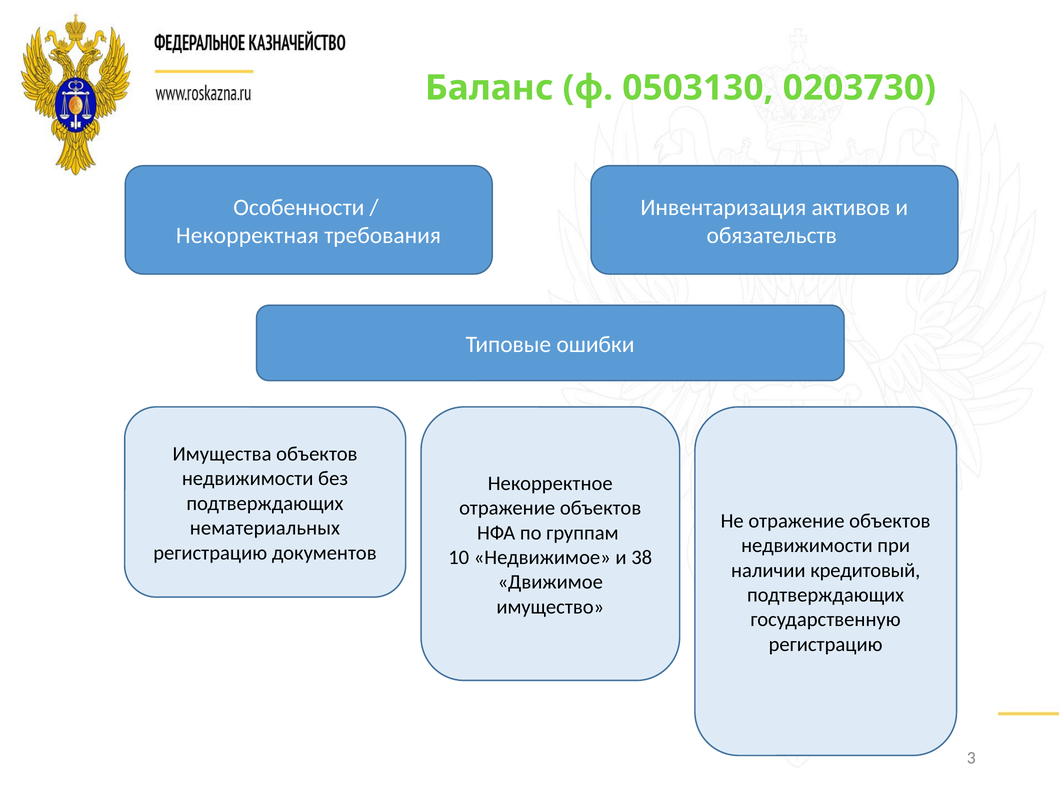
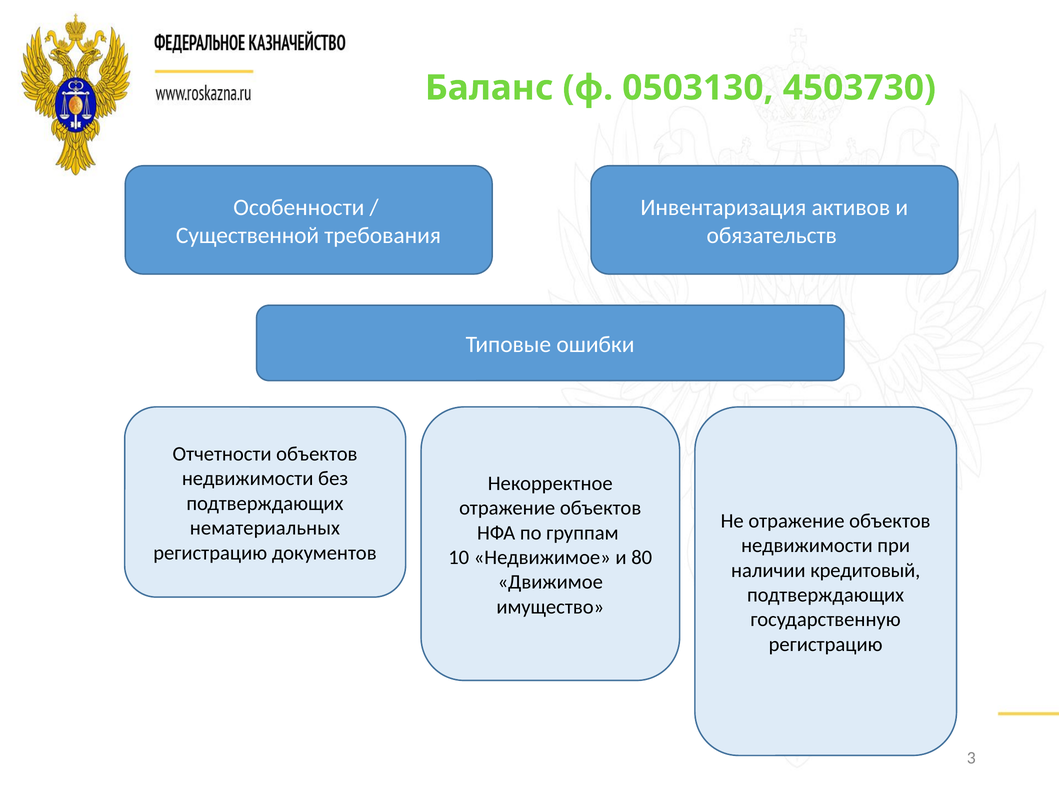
0203730: 0203730 -> 4503730 (859, 88)
Некорректная: Некорректная -> Существенной (248, 236)
Имущества: Имущества -> Отчетности (222, 454)
38: 38 -> 80 (642, 558)
